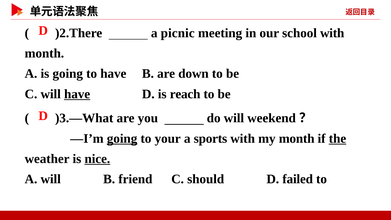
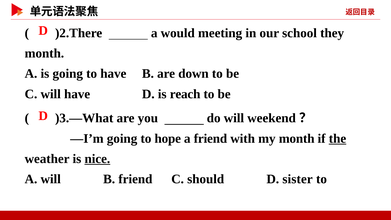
picnic: picnic -> would (178, 33)
school with: with -> they (332, 33)
have underline: present -> none (77, 94)
going underline: present -> none (122, 138)
your: your -> hope (168, 138)
a sports: sports -> friend (210, 138)
failed: failed -> sister (298, 179)
